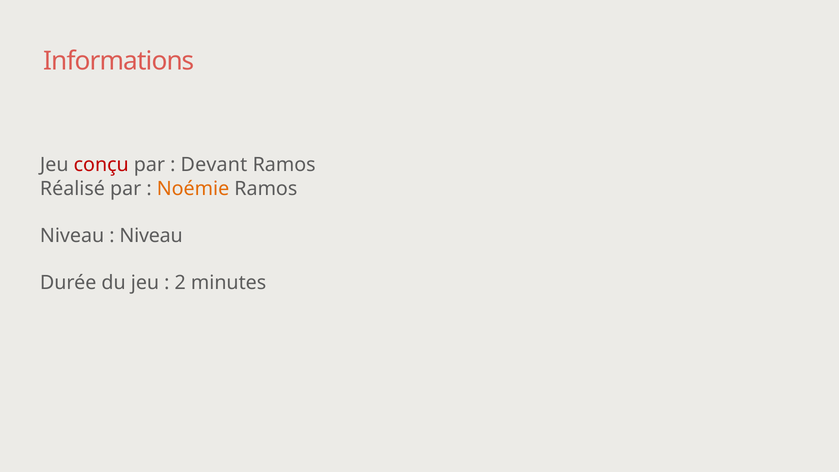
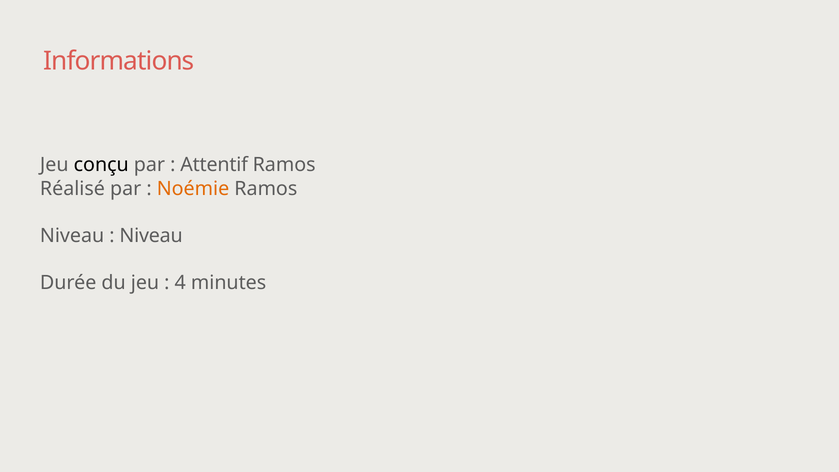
conçu colour: red -> black (101, 165)
Devant: Devant -> Attentif (214, 165)
2: 2 -> 4 (180, 283)
